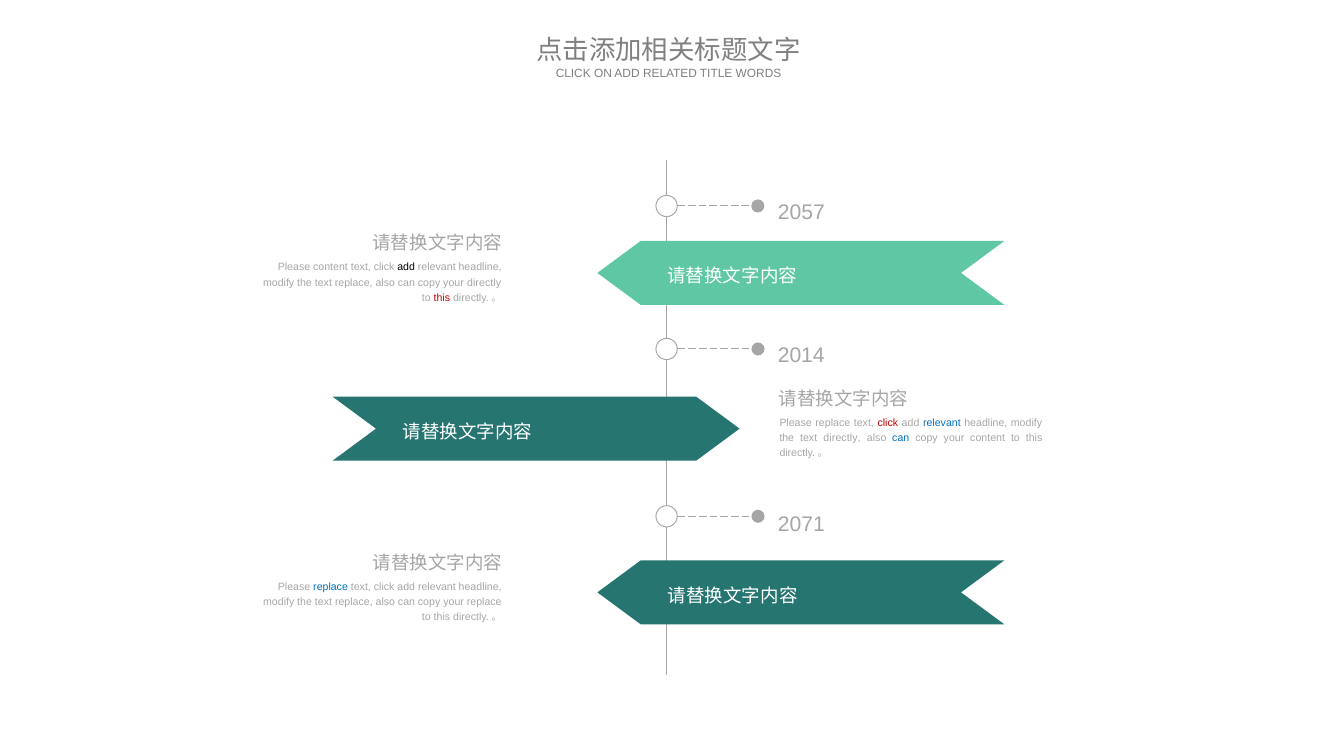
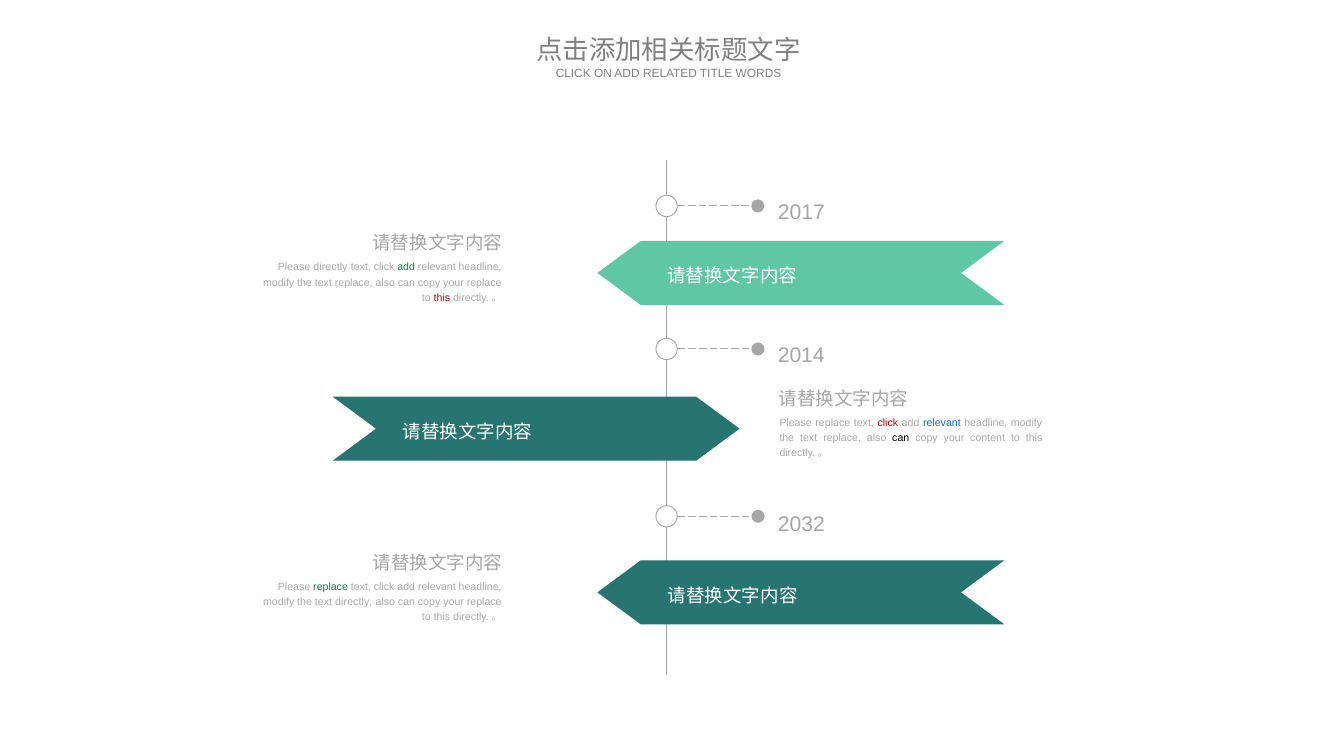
2057: 2057 -> 2017 (801, 213)
Please content: content -> directly (330, 267)
add colour: black -> green (406, 267)
directly: directly -> replace (484, 283)
directly: directly -> replace (842, 438)
can colour: blue -> black (901, 438)
2071: 2071 -> 2032 (801, 524)
replace colour: blue -> green (331, 587)
replace: replace -> directly (354, 602)
